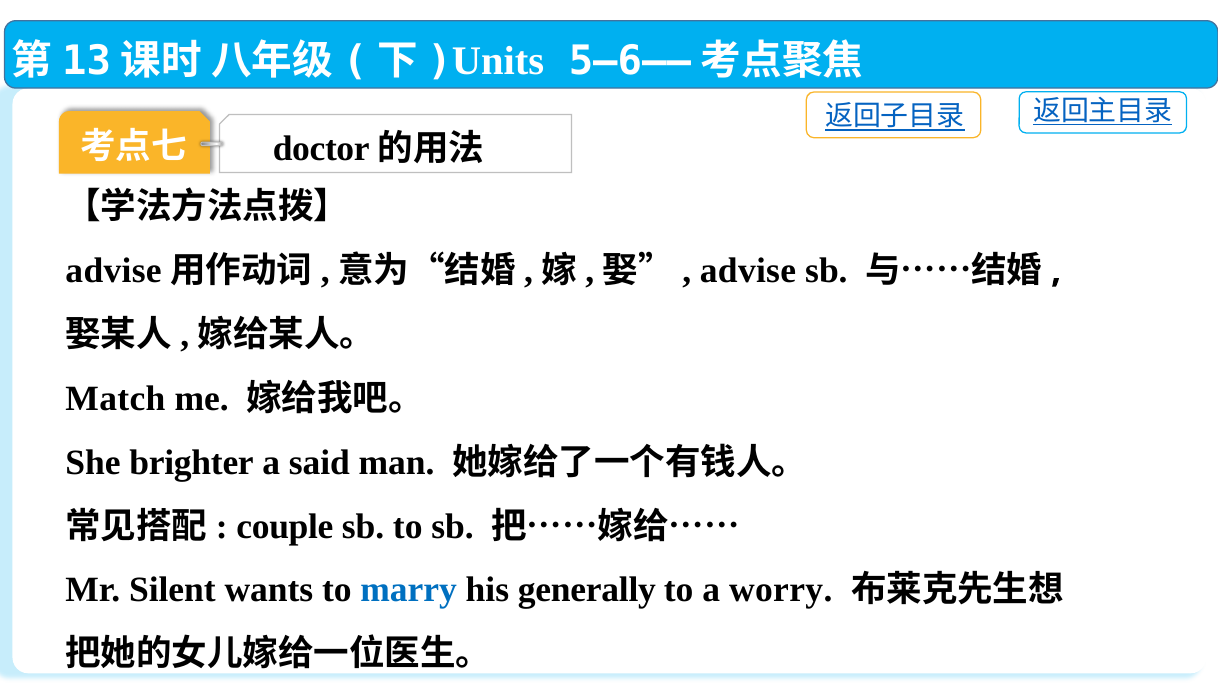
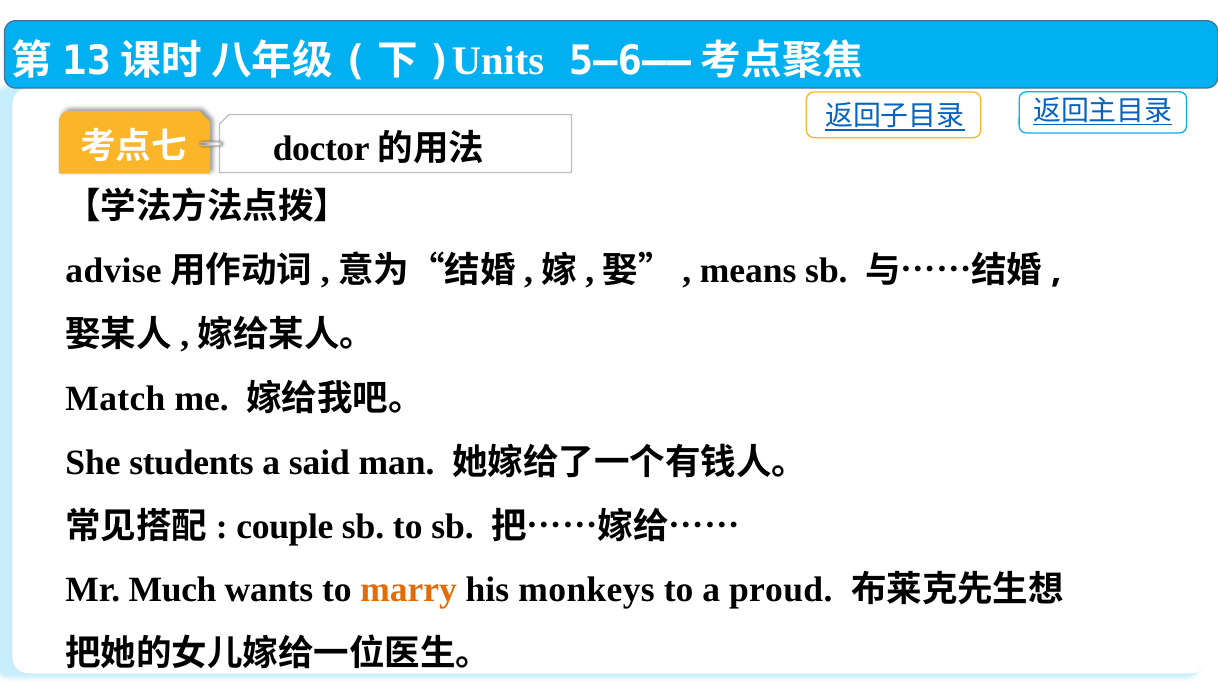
advise: advise -> means (748, 270)
brighter: brighter -> students (192, 462)
Silent: Silent -> Much (173, 590)
marry colour: blue -> orange (409, 590)
generally: generally -> monkeys (587, 590)
worry: worry -> proud (781, 590)
